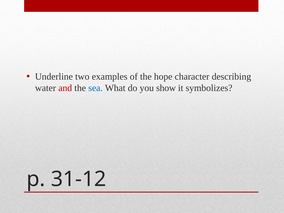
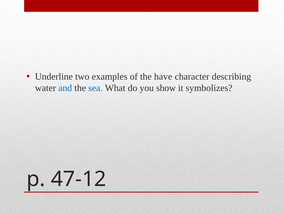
hope: hope -> have (163, 77)
and colour: red -> blue (65, 88)
31-12: 31-12 -> 47-12 (79, 179)
